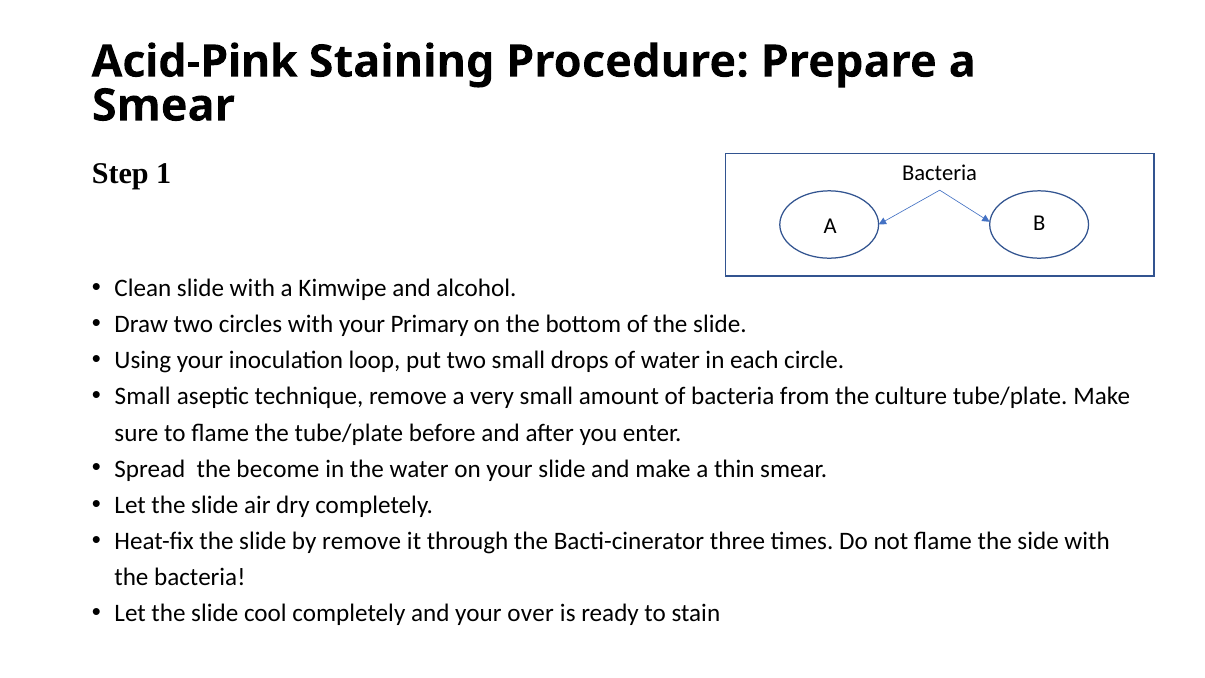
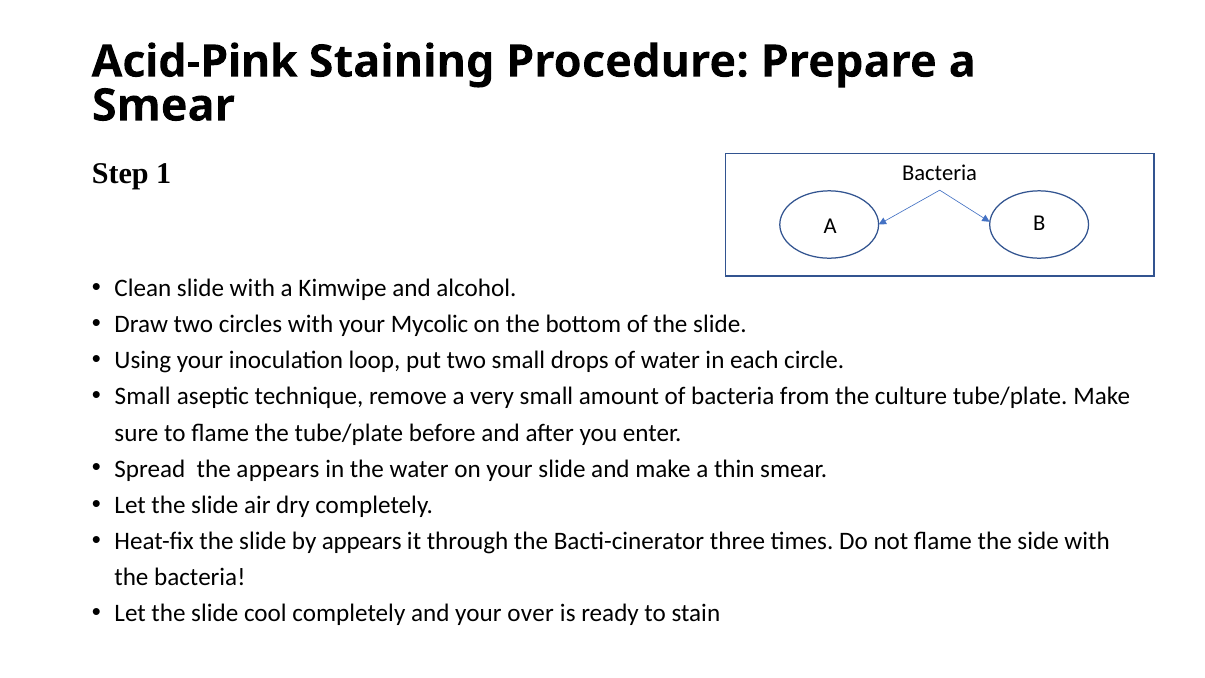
Primary: Primary -> Mycolic (430, 324)
the become: become -> appears (278, 469)
by remove: remove -> appears (362, 541)
